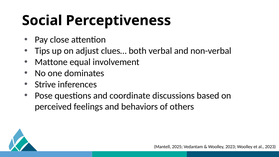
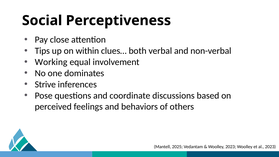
adjust: adjust -> within (87, 51)
Mattone: Mattone -> Working (51, 62)
